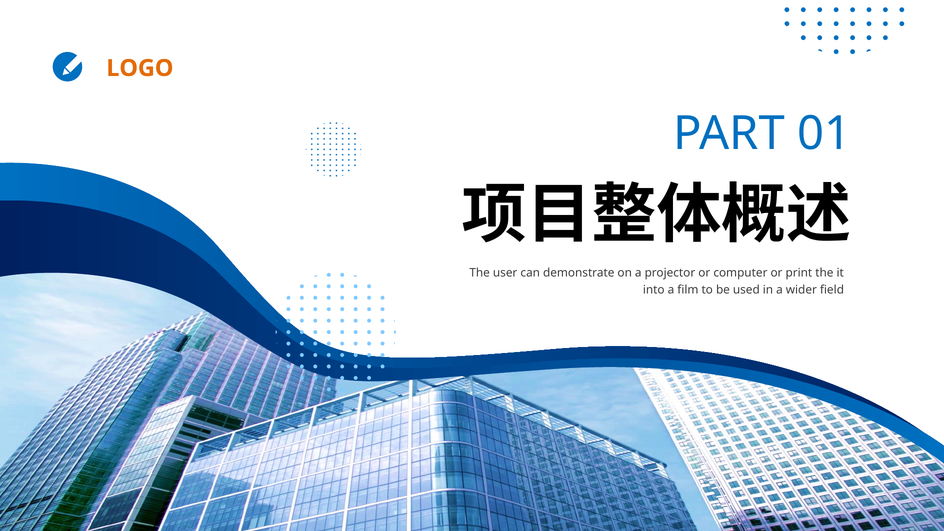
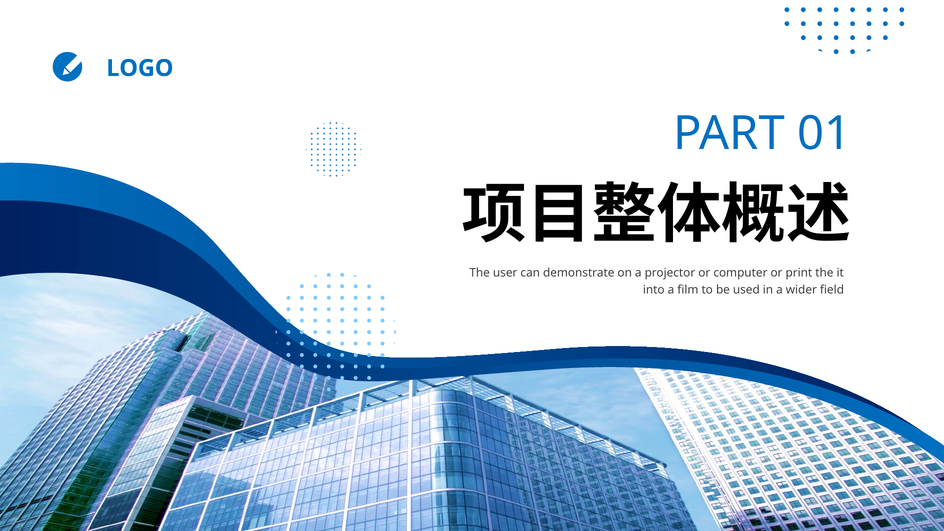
LOGO colour: orange -> blue (140, 68)
